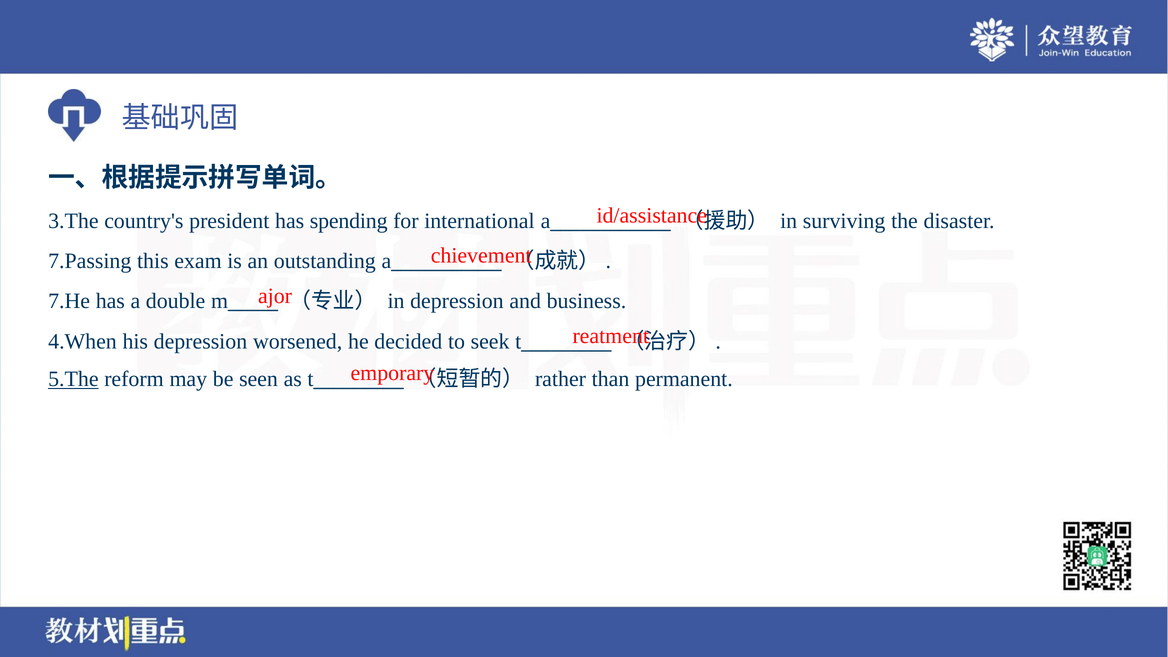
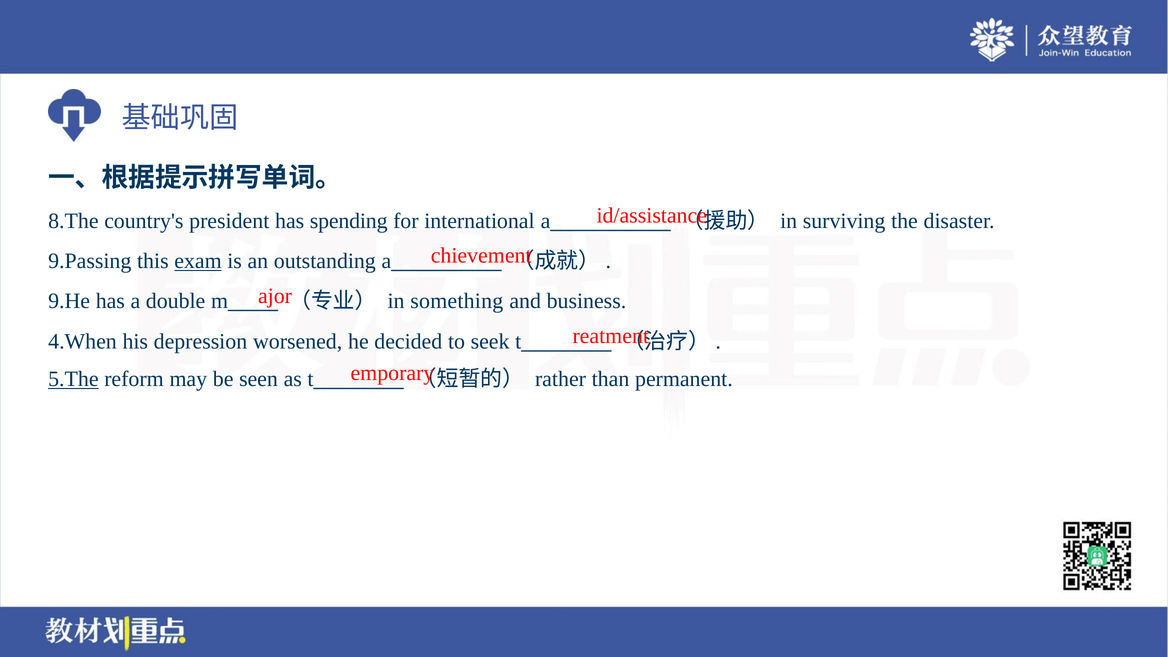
3.The: 3.The -> 8.The (73, 221)
7.Passing: 7.Passing -> 9.Passing (90, 261)
exam underline: none -> present (198, 261)
7.He: 7.He -> 9.He (69, 301)
in depression: depression -> something (457, 301)
